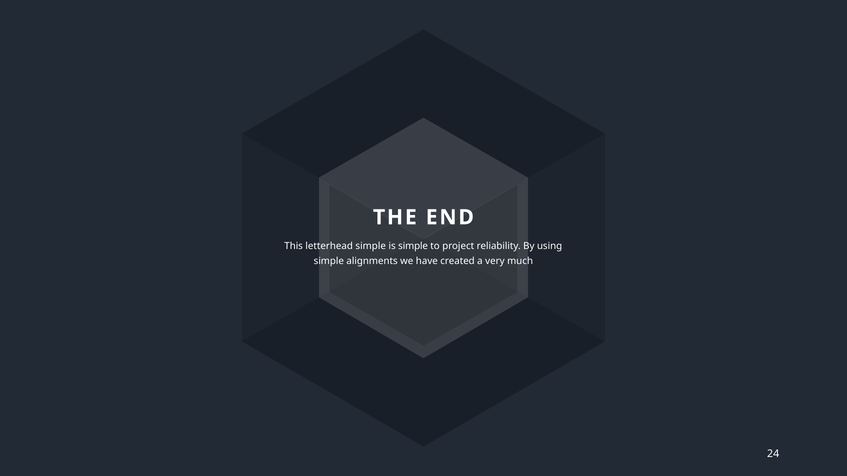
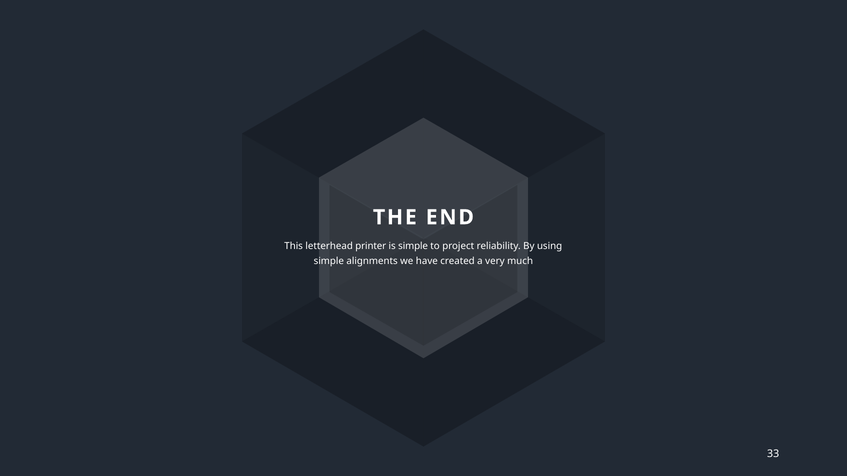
letterhead simple: simple -> printer (371, 246)
24: 24 -> 33 (773, 454)
